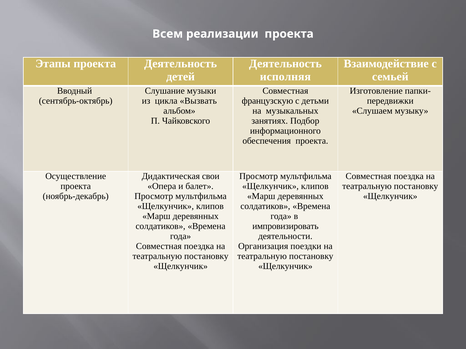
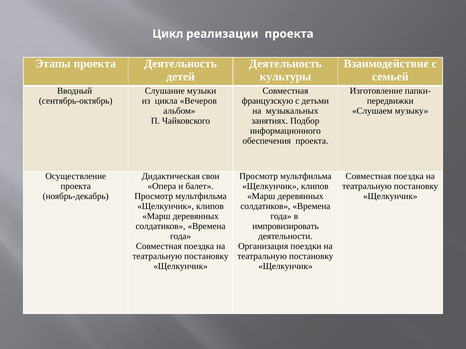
Всем: Всем -> Цикл (168, 34)
исполняя: исполняя -> культуры (285, 77)
Вызвать: Вызвать -> Вечеров (198, 101)
